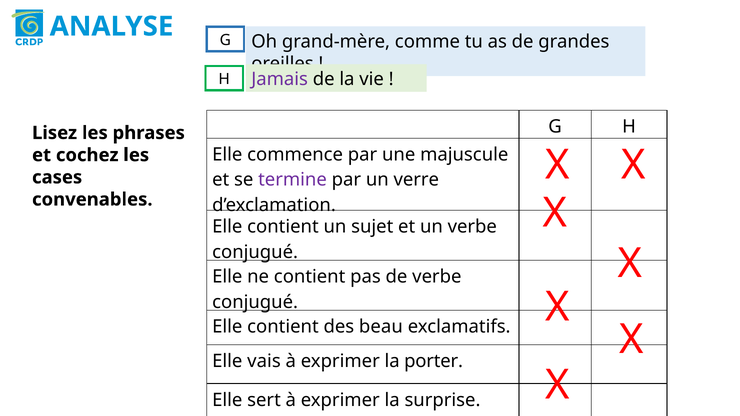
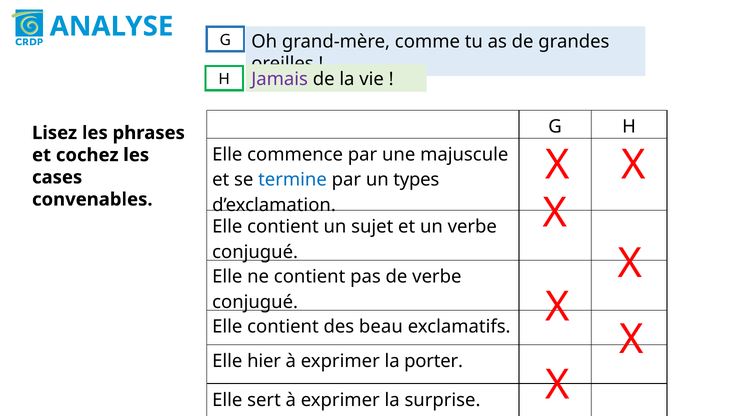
termine colour: purple -> blue (292, 180)
verre: verre -> types (416, 180)
vais: vais -> hier (264, 361)
